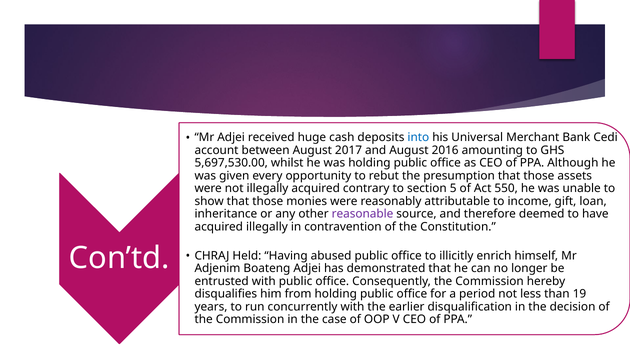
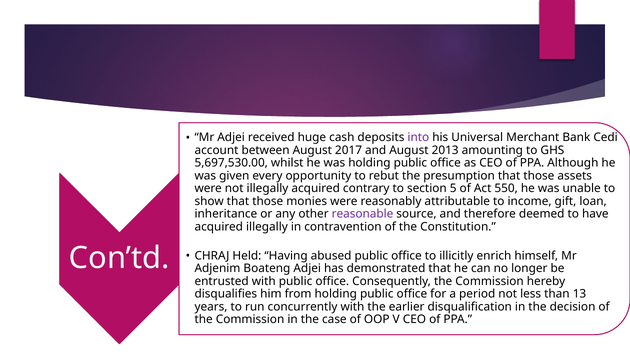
into colour: blue -> purple (418, 138)
2016: 2016 -> 2013 (445, 151)
19: 19 -> 13 (579, 294)
